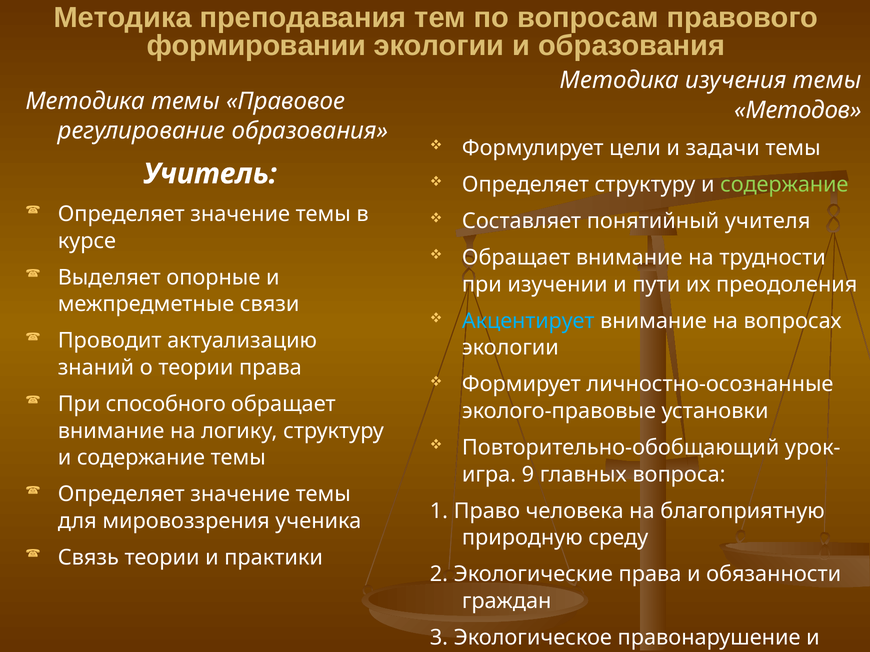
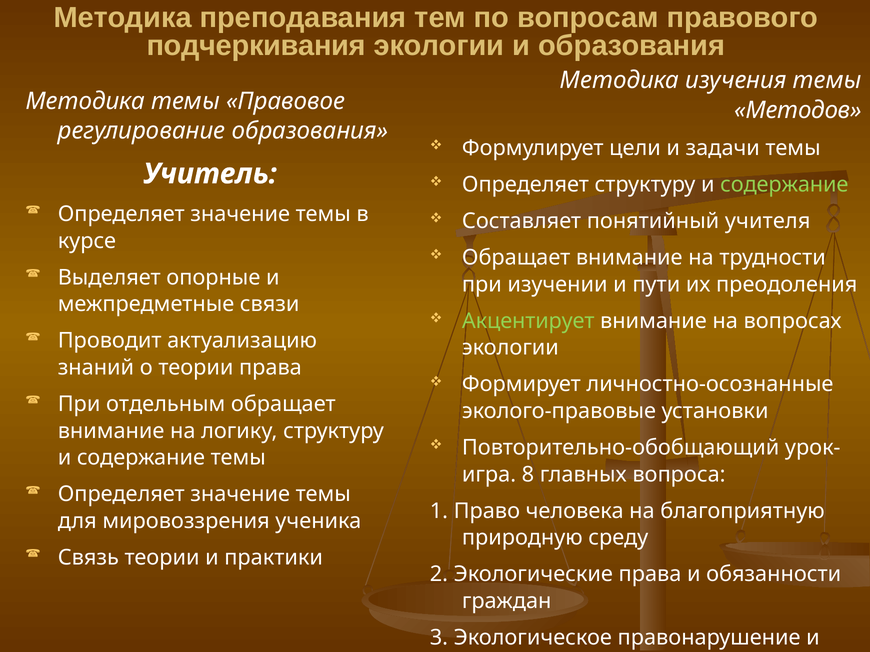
формировании: формировании -> подчеркивания (256, 46)
Акцентирует colour: light blue -> light green (528, 321)
способного: способного -> отдельным (166, 404)
9: 9 -> 8 (528, 475)
